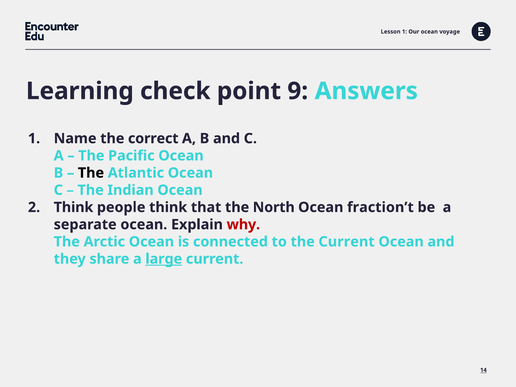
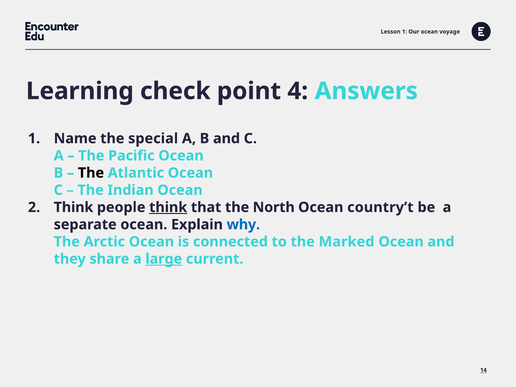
9: 9 -> 4 (298, 91)
correct: correct -> special (153, 138)
think underline: none -> present (168, 207)
fraction’t: fraction’t -> country’t (380, 207)
why colour: red -> blue (243, 225)
the Current: Current -> Marked (347, 242)
